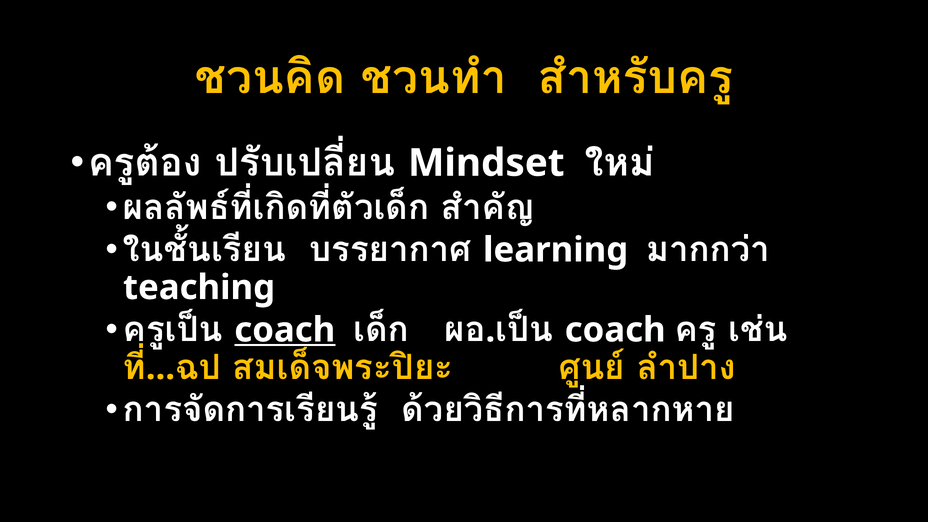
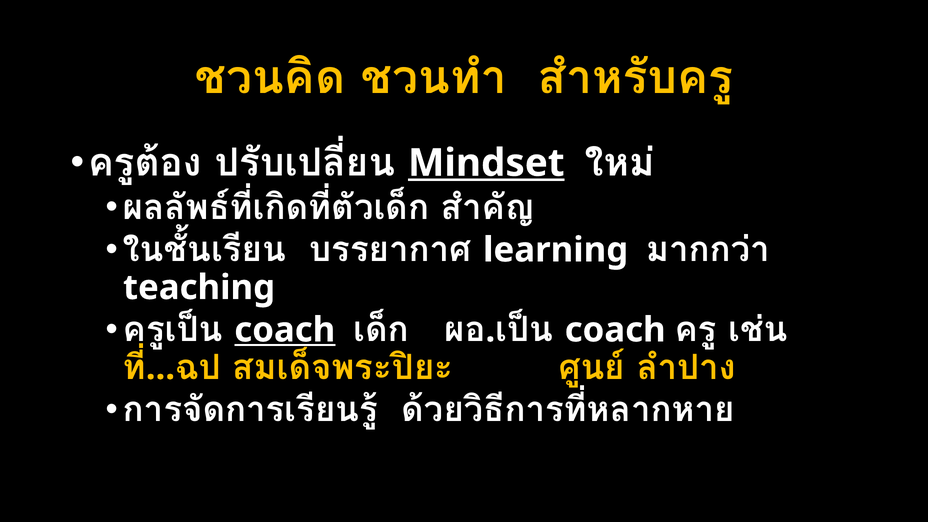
Mindset underline: none -> present (486, 163)
